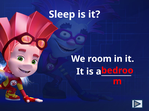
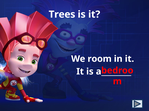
Sleep: Sleep -> Trees (62, 14)
